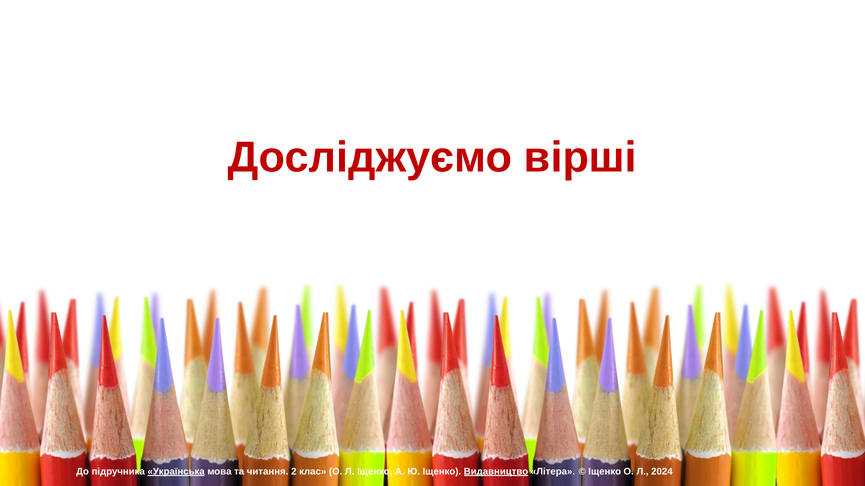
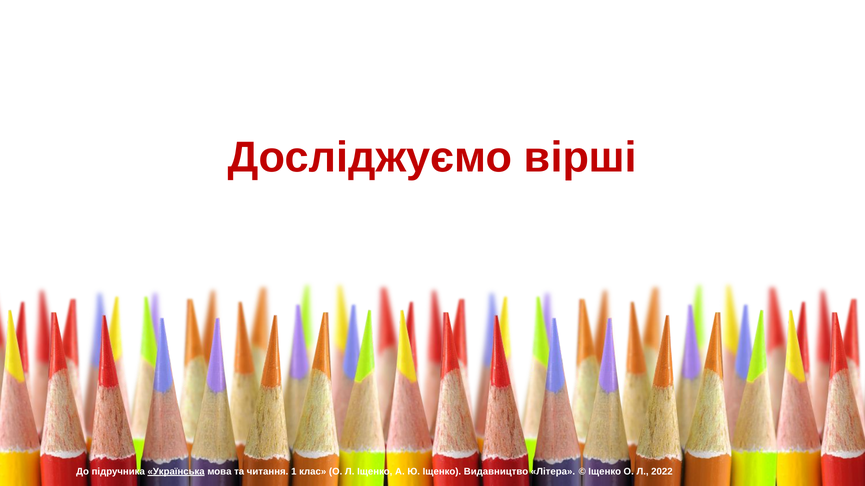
2: 2 -> 1 (294, 472)
Видавництво underline: present -> none (496, 472)
2024: 2024 -> 2022 (662, 472)
